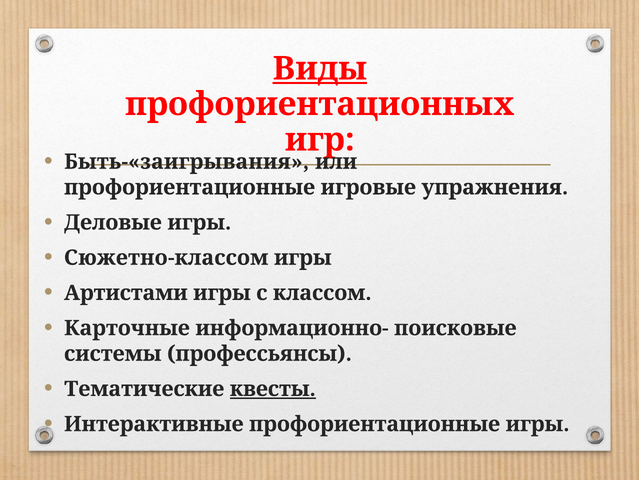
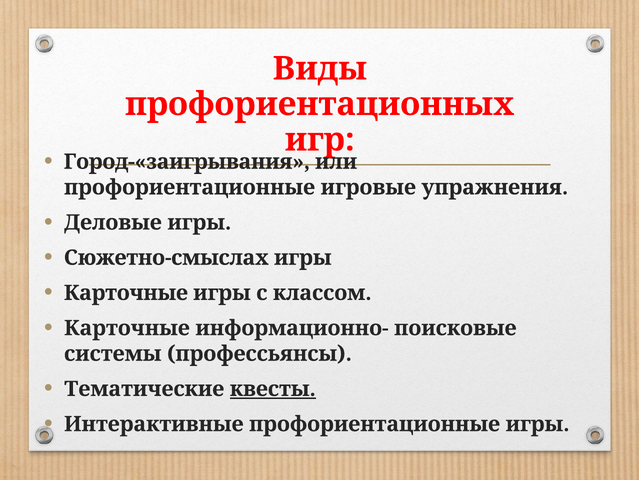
Виды underline: present -> none (320, 69)
Быть-«заигрывания: Быть-«заигрывания -> Город-«заигрывания (187, 161)
Сюжетно-классом: Сюжетно-классом -> Сюжетно-смыслах (166, 257)
Артистами: Артистами -> Карточные (126, 292)
